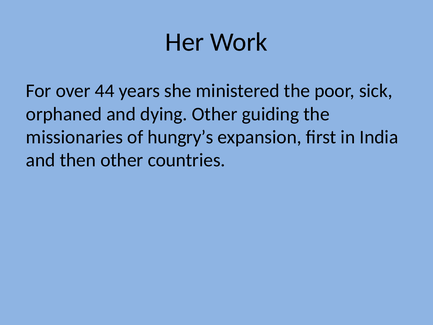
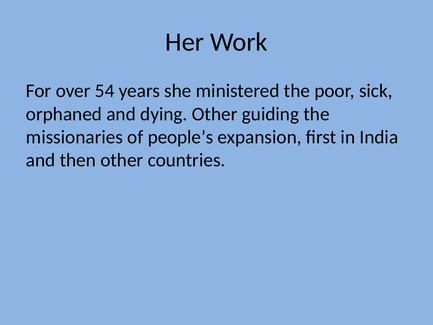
44: 44 -> 54 (105, 91)
hungry’s: hungry’s -> people’s (180, 137)
